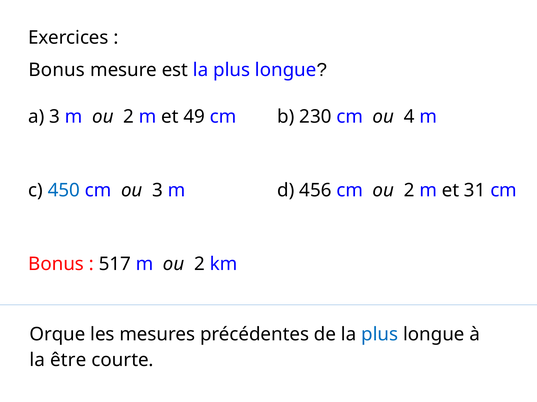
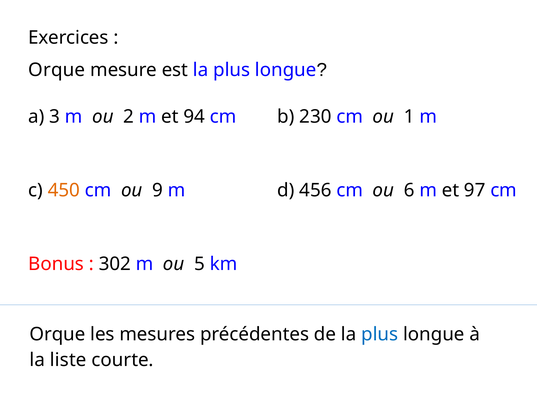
Bonus: Bonus -> Orque (57, 70)
49: 49 -> 94 (194, 117)
4: 4 -> 1 (409, 117)
450 colour: blue -> orange (64, 191)
ou 3: 3 -> 9 (158, 191)
cm ou 2: 2 -> 6 (409, 191)
31: 31 -> 97 (475, 191)
517: 517 -> 302 (115, 264)
2: 2 -> 5 (200, 264)
être: être -> liste (68, 361)
